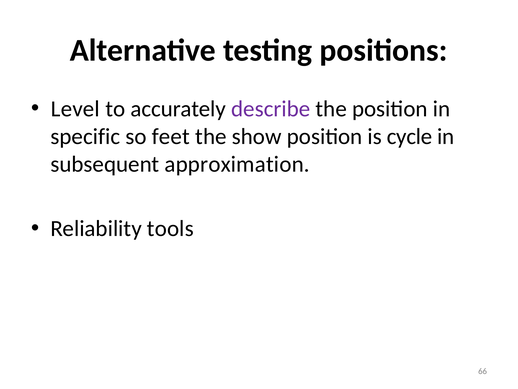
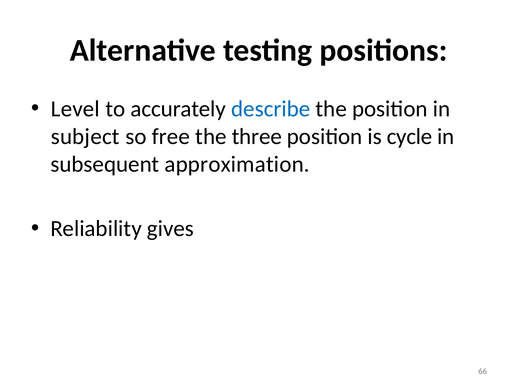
describe colour: purple -> blue (271, 109)
specific: specific -> subject (85, 136)
feet: feet -> free (171, 136)
show: show -> three (257, 136)
tools: tools -> gives (170, 228)
